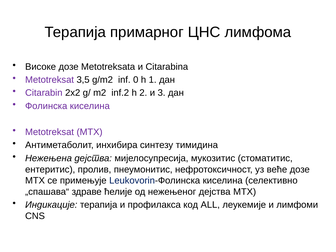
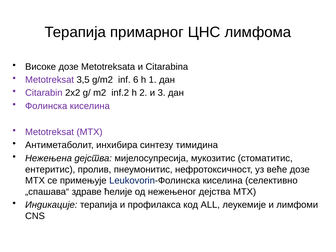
0: 0 -> 6 (136, 80)
